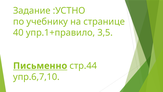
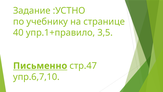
стр.44: стр.44 -> стр.47 (83, 66)
